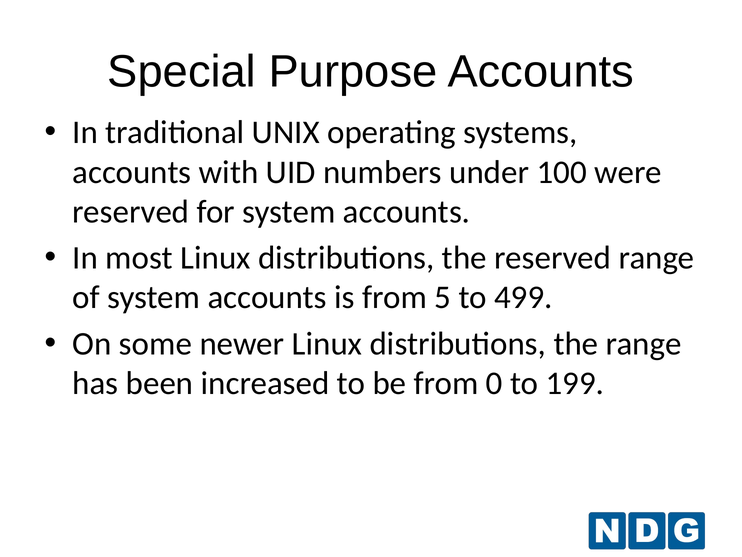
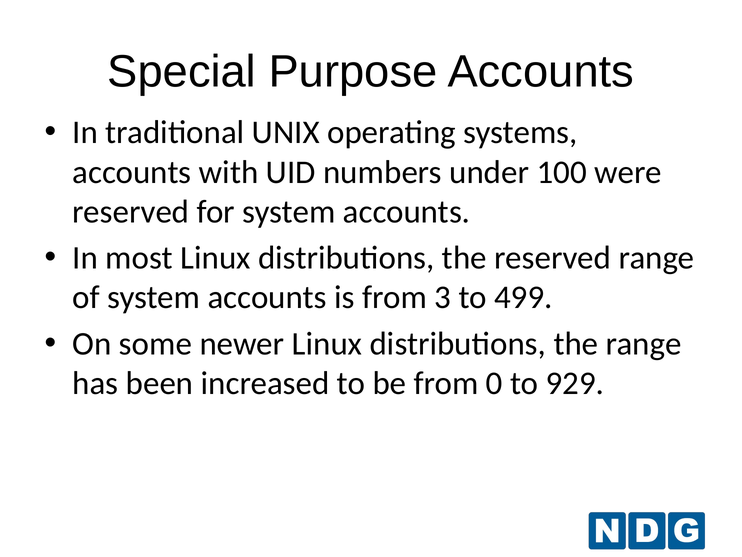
5: 5 -> 3 (443, 297)
199: 199 -> 929 (575, 383)
